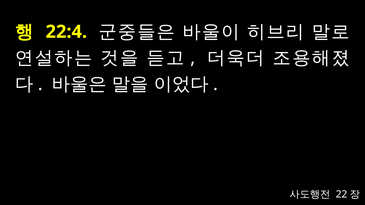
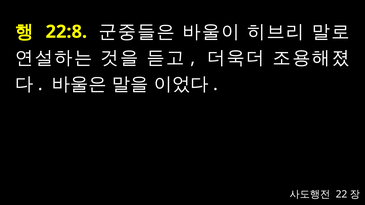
22:4: 22:4 -> 22:8 (66, 32)
